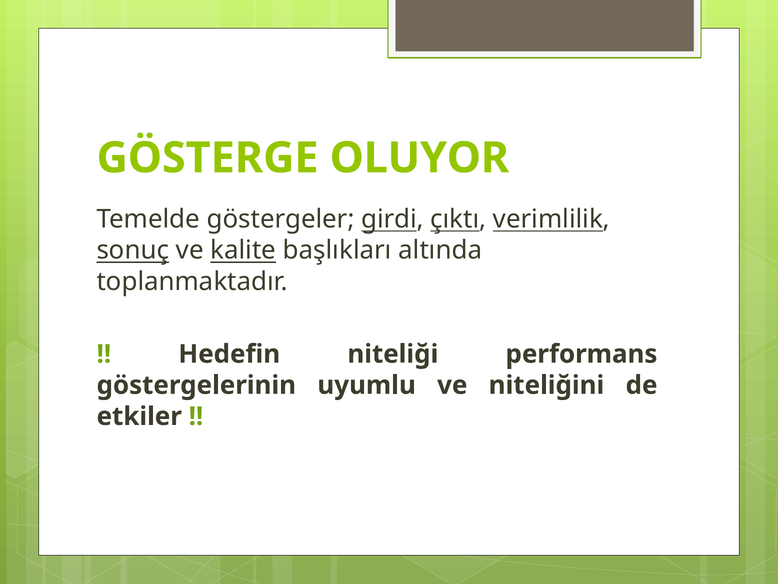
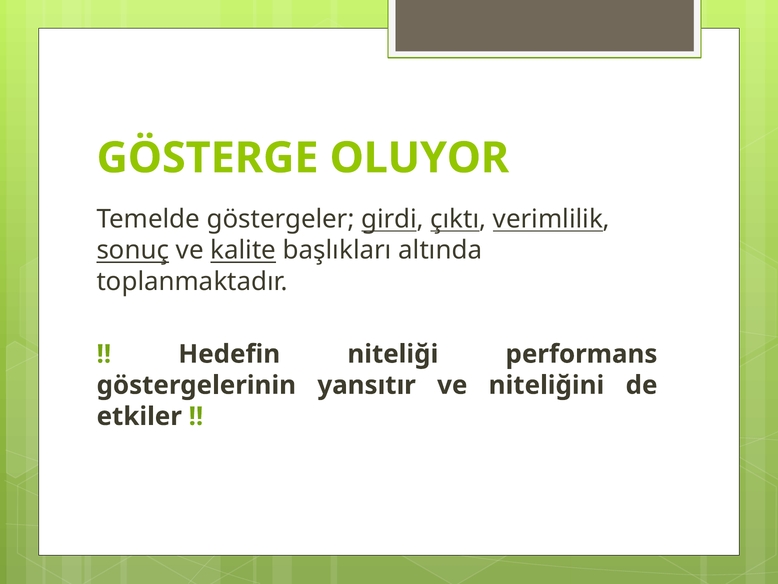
uyumlu: uyumlu -> yansıtır (367, 385)
